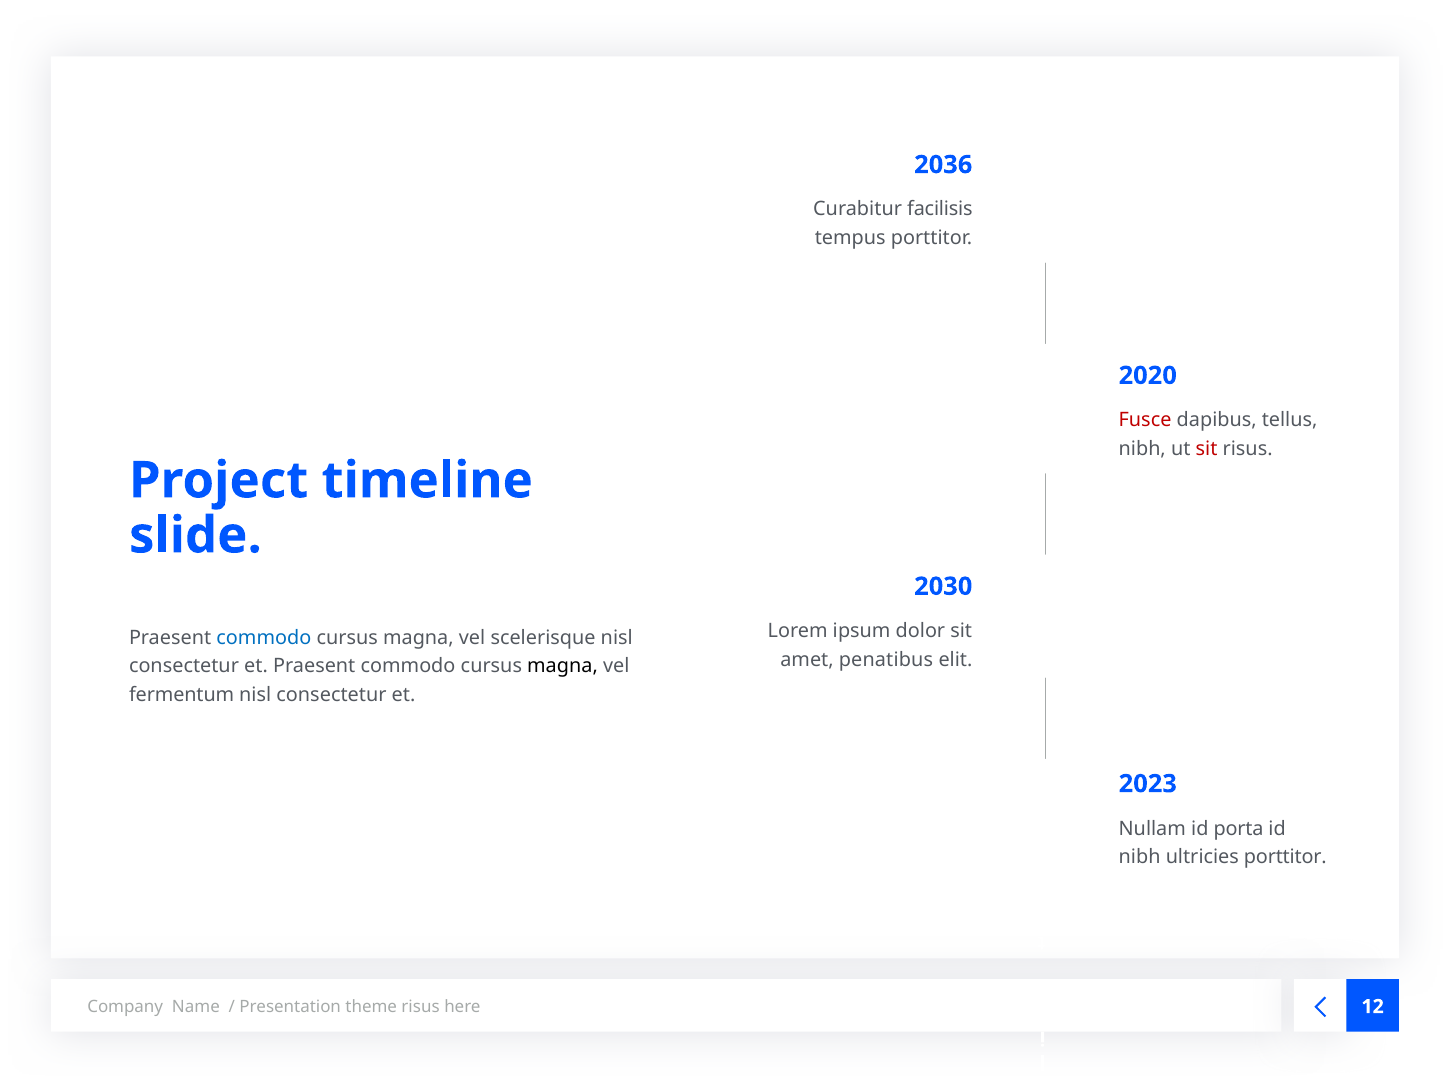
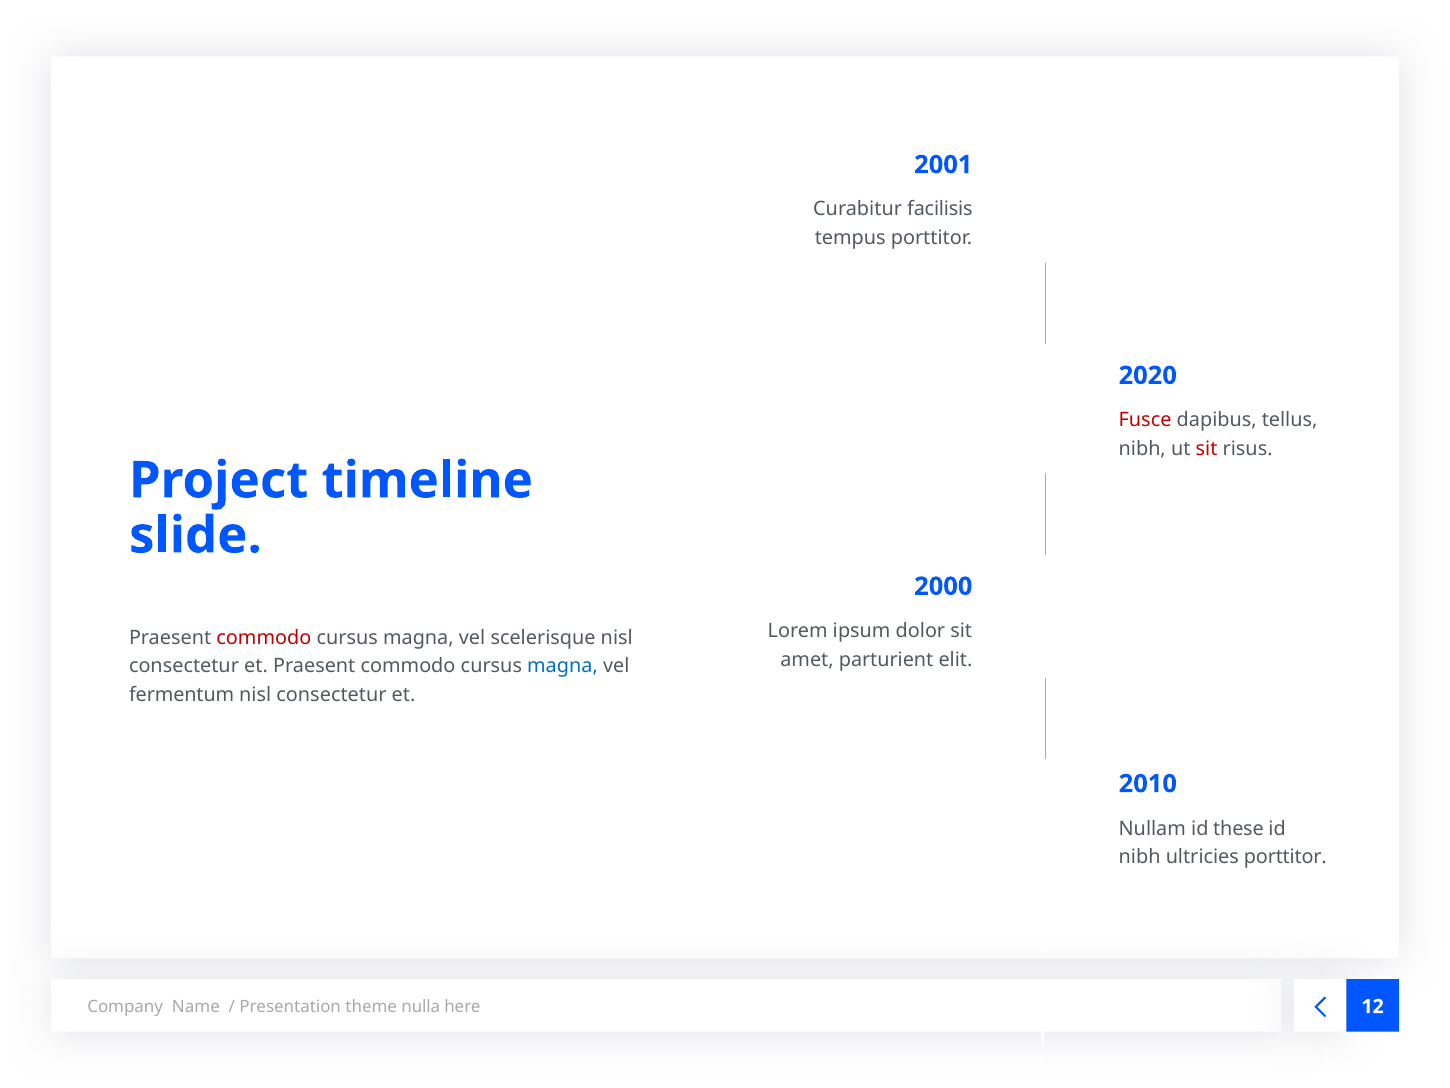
2036: 2036 -> 2001 (943, 165)
2030: 2030 -> 2000 (943, 586)
commodo colour: blue -> red (264, 637)
penatibus: penatibus -> parturient (886, 659)
magna colour: black -> blue (562, 666)
2023: 2023 -> 2010 (1148, 783)
porta: porta -> these (1238, 828)
theme risus: risus -> nulla (421, 1007)
